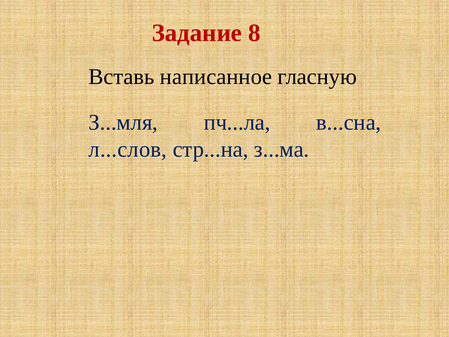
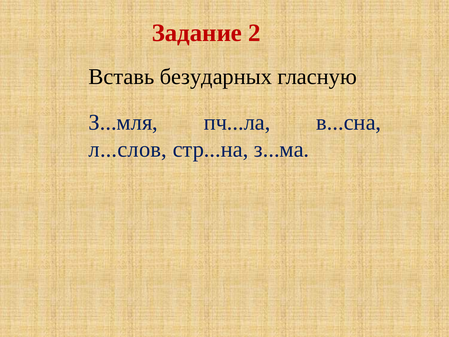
8: 8 -> 2 (255, 33)
написанное: написанное -> безударных (216, 77)
